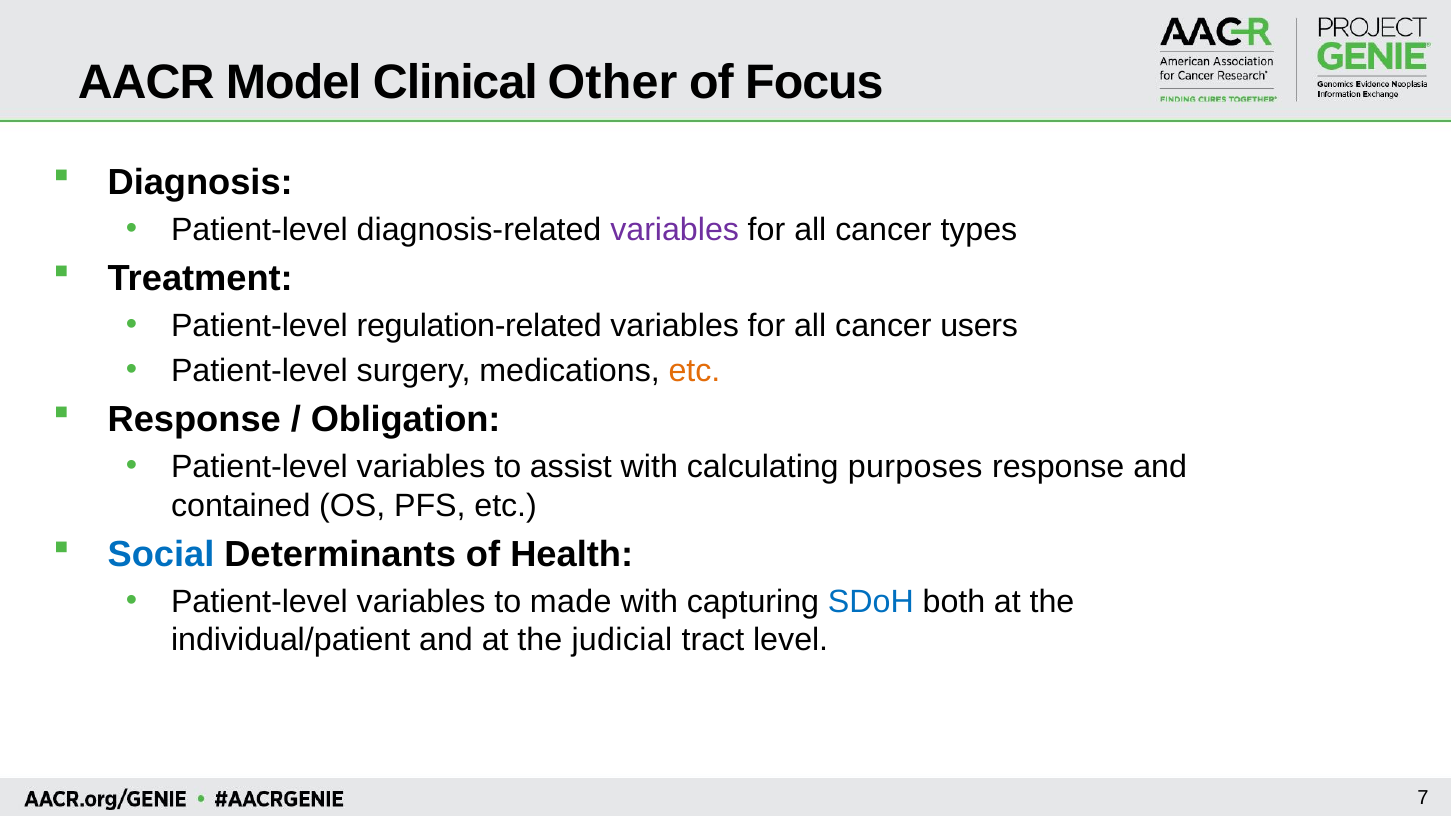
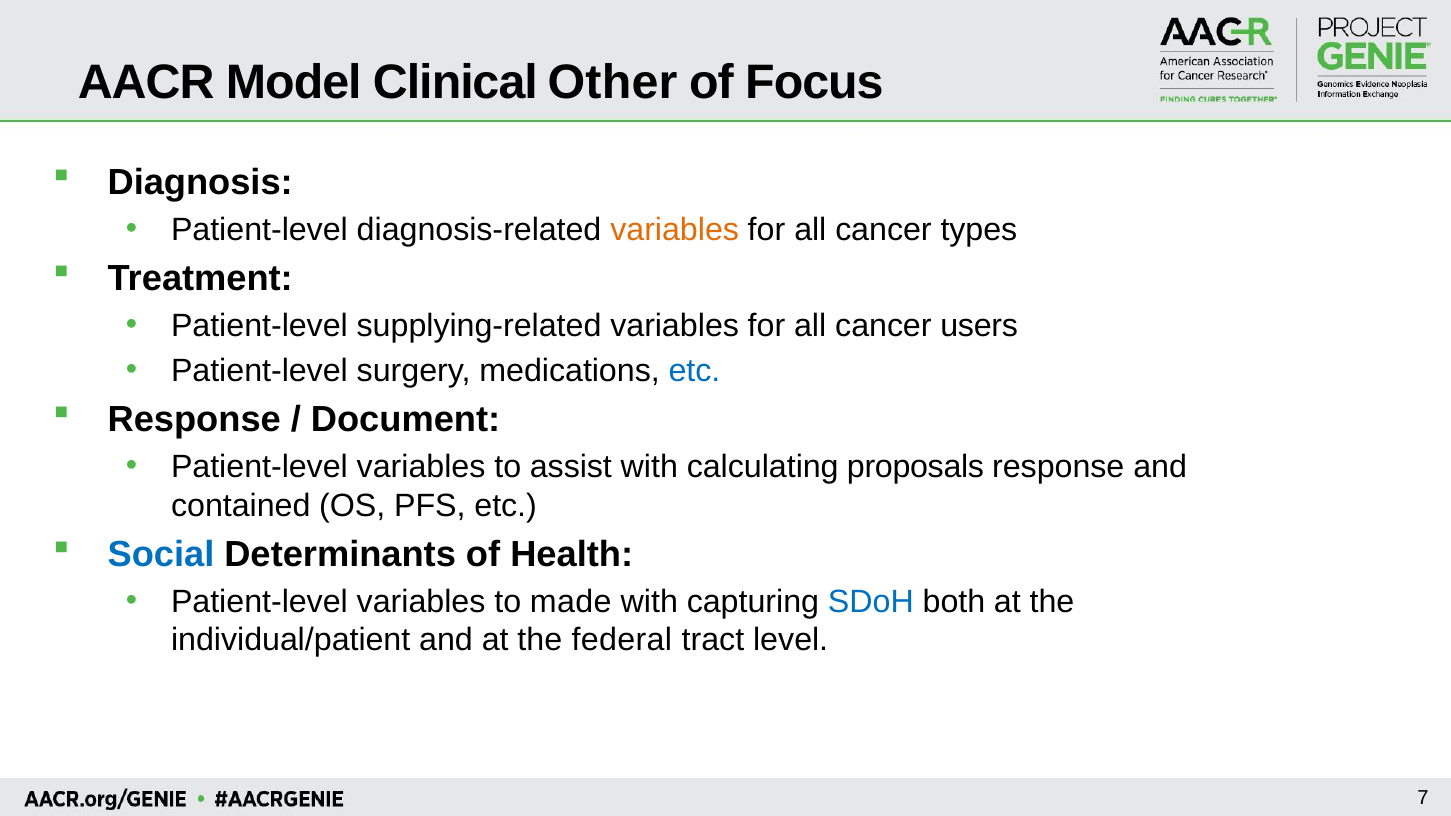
variables colour: purple -> orange (675, 230)
regulation-related: regulation-related -> supplying-related (479, 326)
etc colour: orange -> blue (694, 371)
Obligation: Obligation -> Document (406, 420)
purposes: purposes -> proposals (916, 467)
judicial: judicial -> federal (622, 640)
